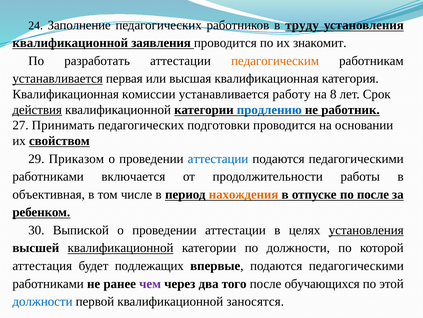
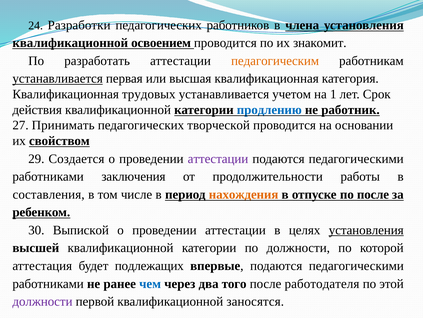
Заполнение: Заполнение -> Разработки (79, 25)
труду: труду -> члена (302, 25)
заявления: заявления -> освоением (161, 43)
комиссии: комиссии -> трудовых (149, 94)
работу: работу -> учетом (292, 94)
8: 8 -> 1 (333, 94)
действия underline: present -> none (37, 110)
подготовки: подготовки -> творческой (219, 125)
Приказом: Приказом -> Создается (76, 158)
аттестации colour: blue -> purple (218, 158)
включается: включается -> заключения (133, 176)
объективная: объективная -> составления (49, 194)
квалификационной underline: present -> none (121, 247)
чем colour: purple -> blue (150, 283)
обучающихся: обучающихся -> работодателя (322, 283)
должности colour: blue -> purple (42, 301)
